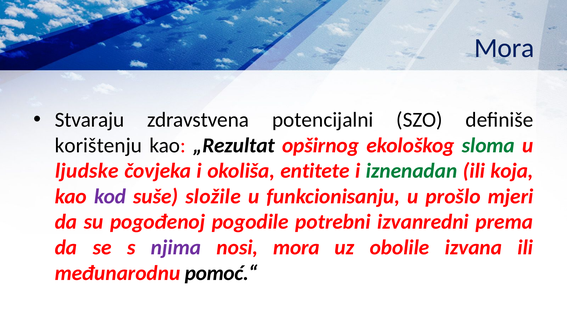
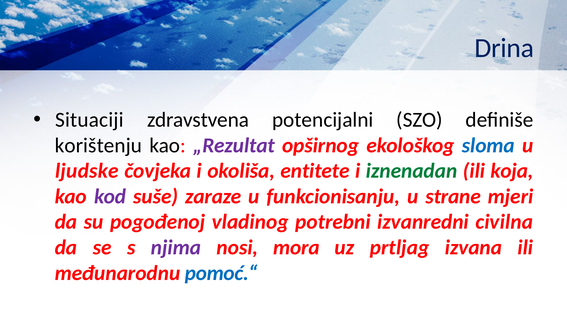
Mora: Mora -> Drina (504, 48)
Stvaraju: Stvaraju -> Situaciji (89, 120)
„Rezultat colour: black -> purple (234, 145)
sloma colour: green -> blue (488, 145)
složile: složile -> zaraze (213, 196)
prošlo: prošlo -> strane (453, 196)
pogodile: pogodile -> vladinog (250, 222)
prema: prema -> civilna (504, 222)
obolile: obolile -> prtljag (400, 247)
pomoć.“ colour: black -> blue (221, 273)
